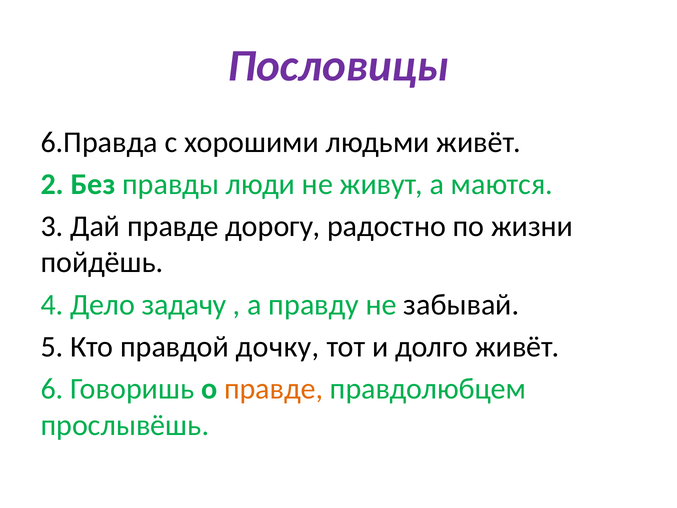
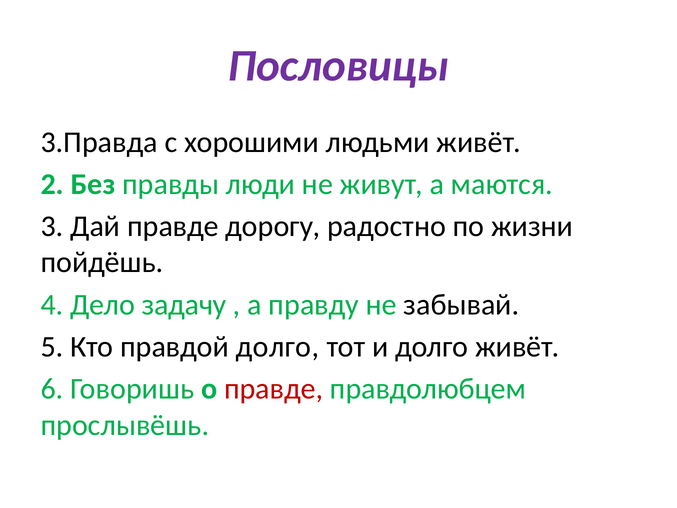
6.Правда: 6.Правда -> 3.Правда (99, 142)
правдой дочку: дочку -> долго (278, 347)
правде colour: orange -> red (274, 389)
